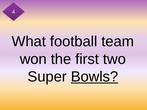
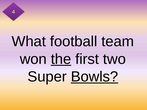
the underline: none -> present (61, 59)
